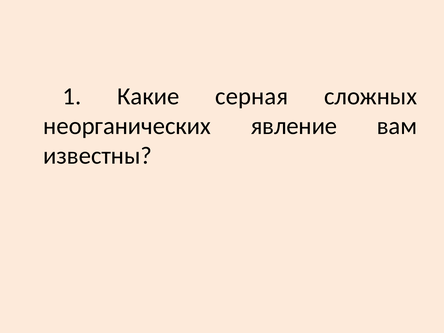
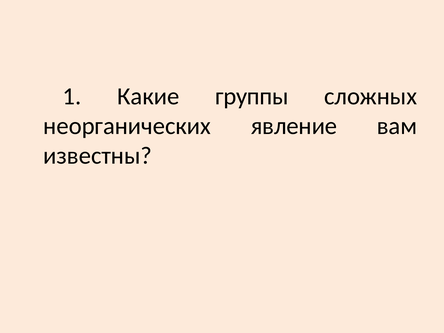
серная: серная -> группы (252, 96)
